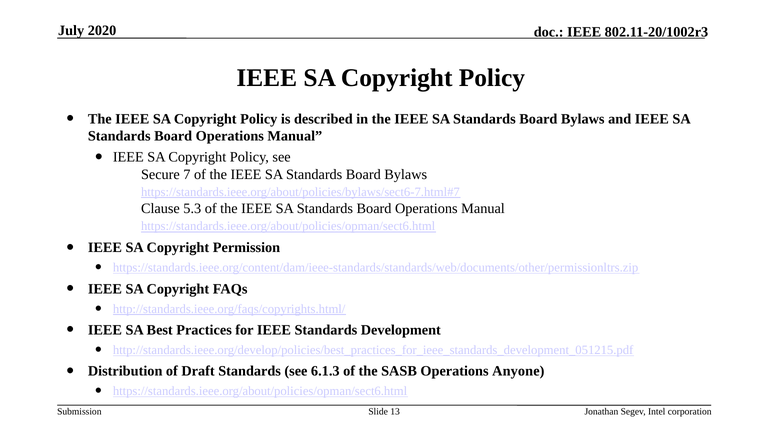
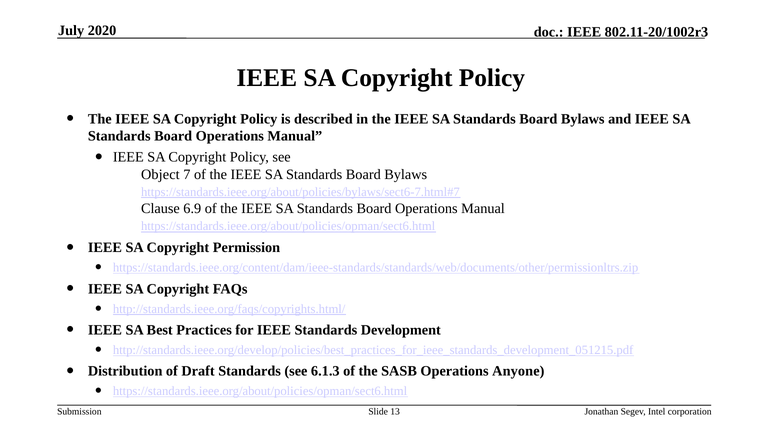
Secure: Secure -> Object (160, 174)
5.3: 5.3 -> 6.9 (192, 208)
